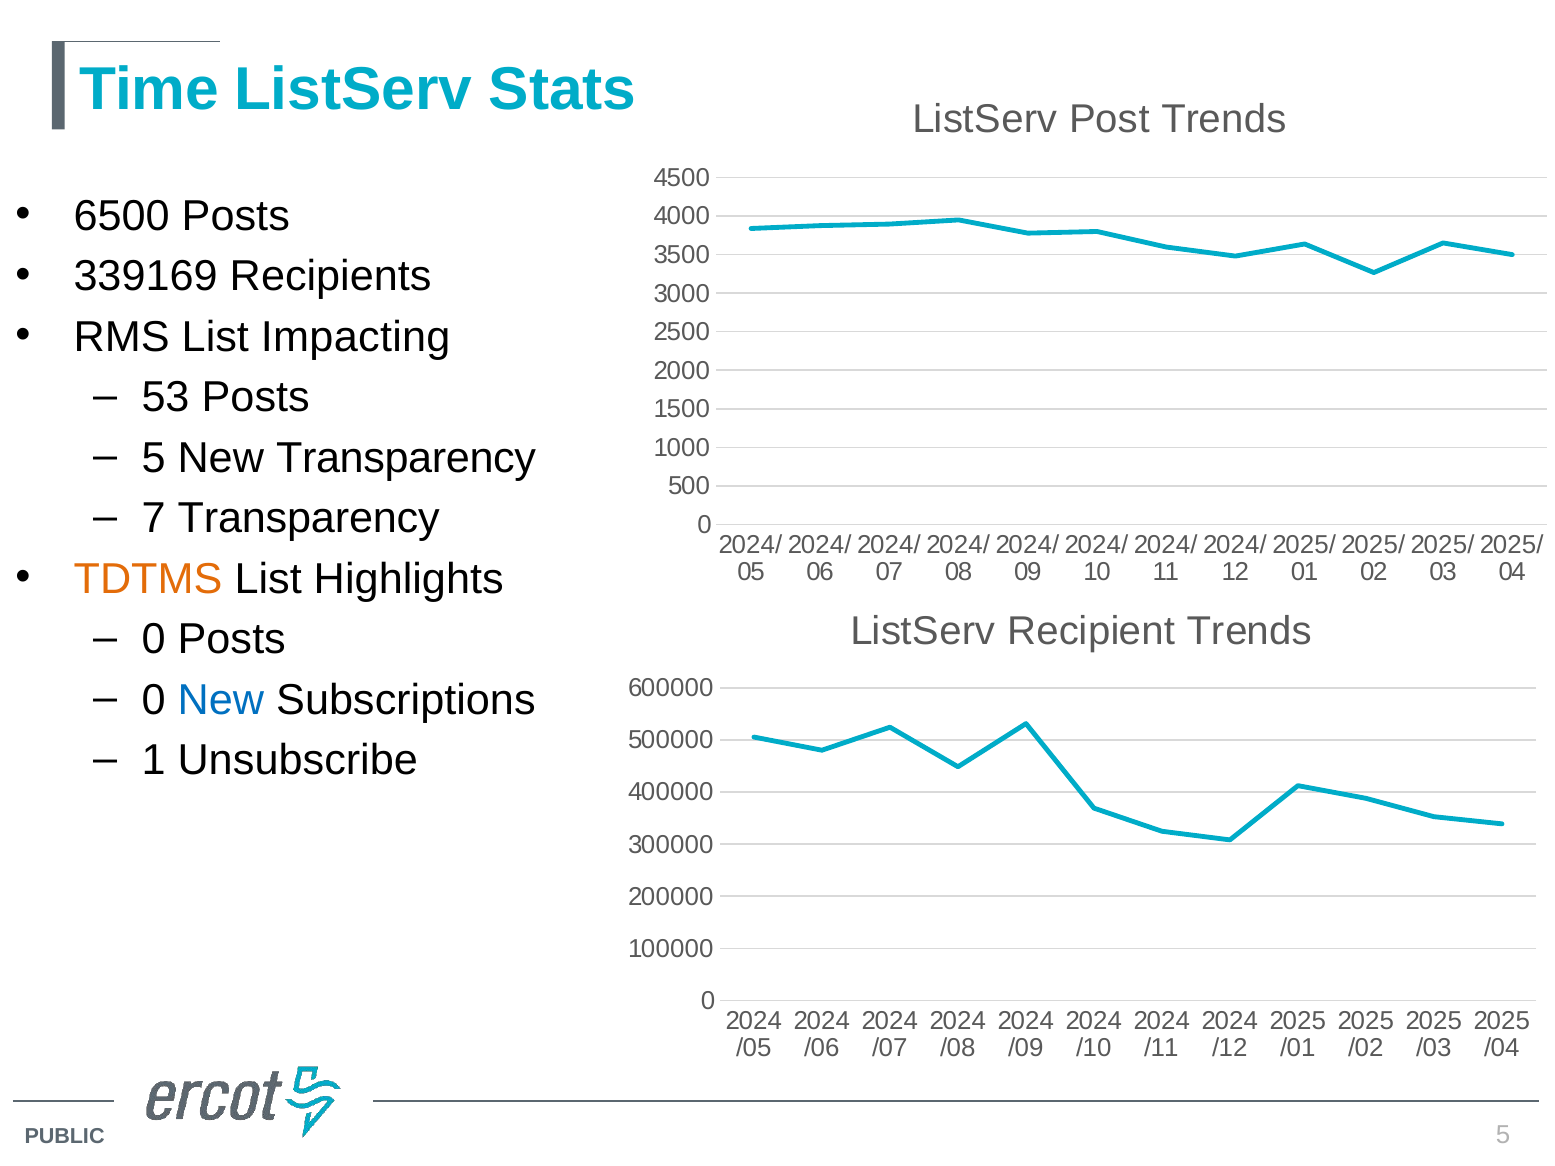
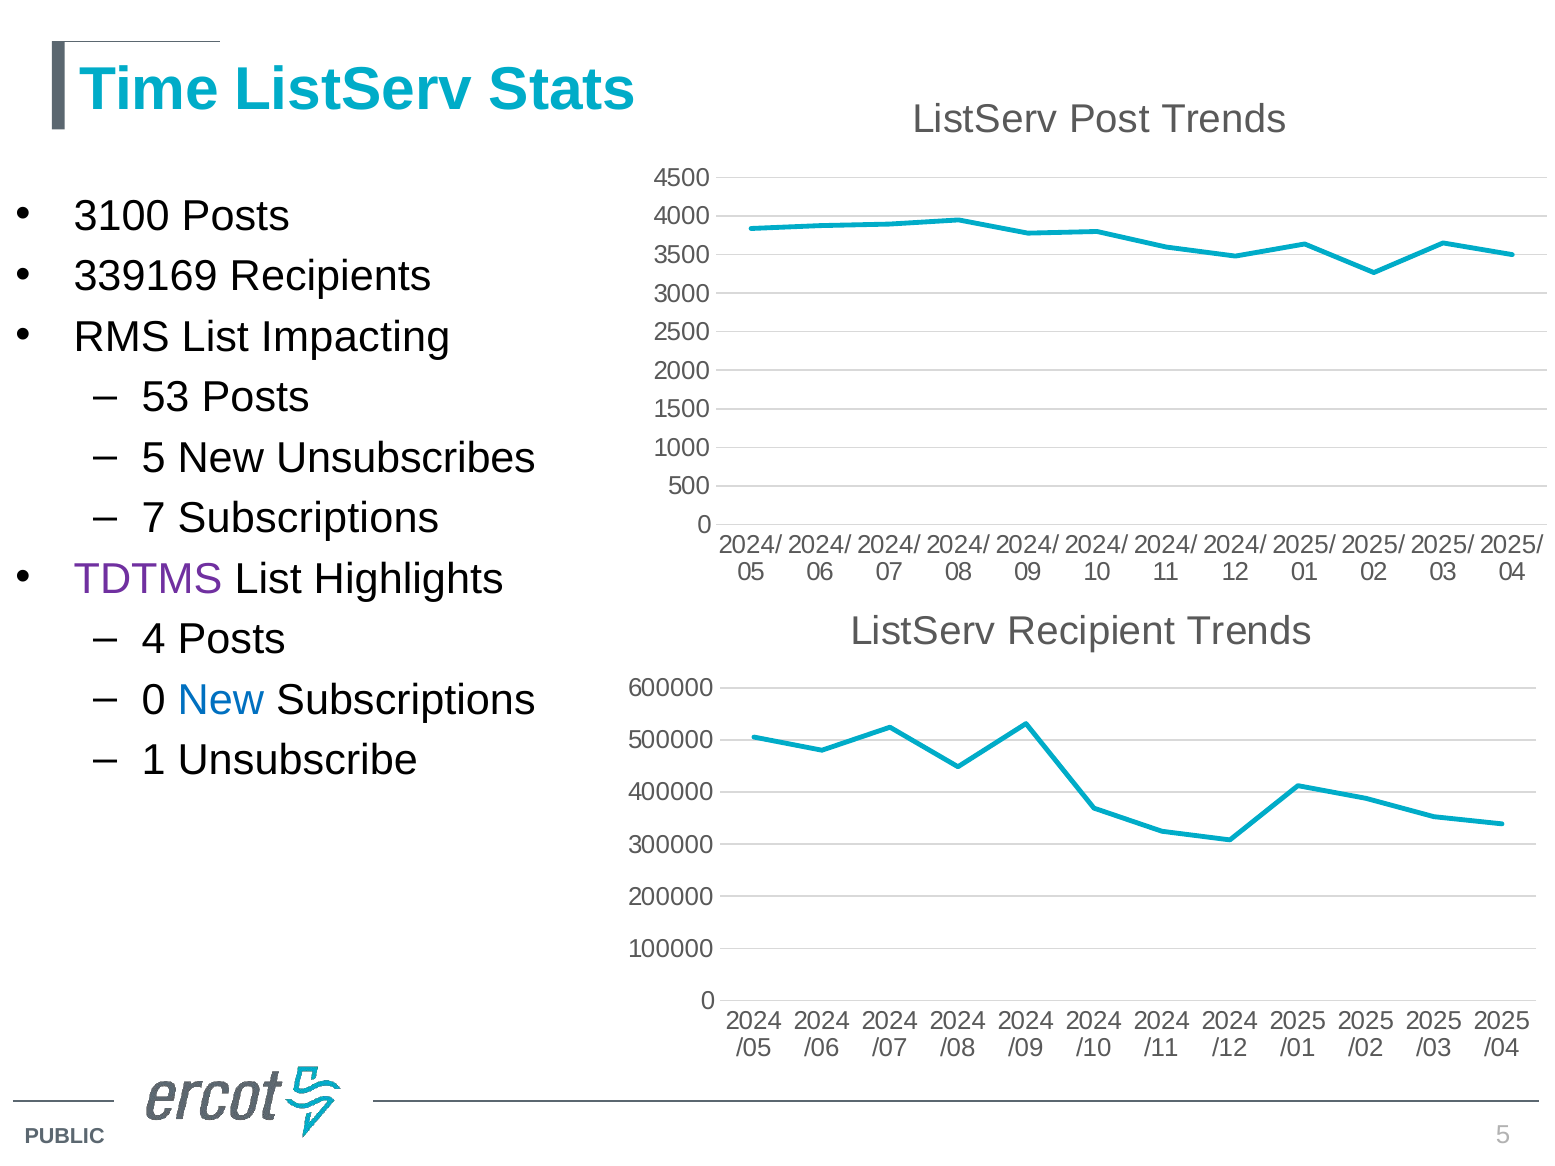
6500: 6500 -> 3100 (122, 216)
New Transparency: Transparency -> Unsubscribes (406, 458)
7 Transparency: Transparency -> Subscriptions (308, 519)
TDTMS colour: orange -> purple (148, 579)
0: 0 -> 4 (154, 640)
